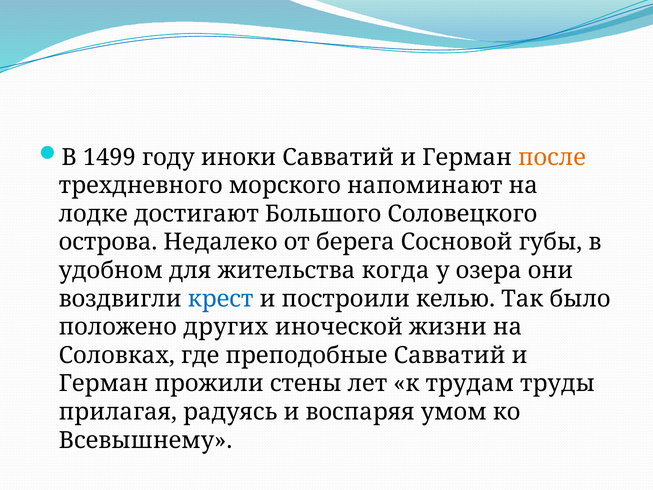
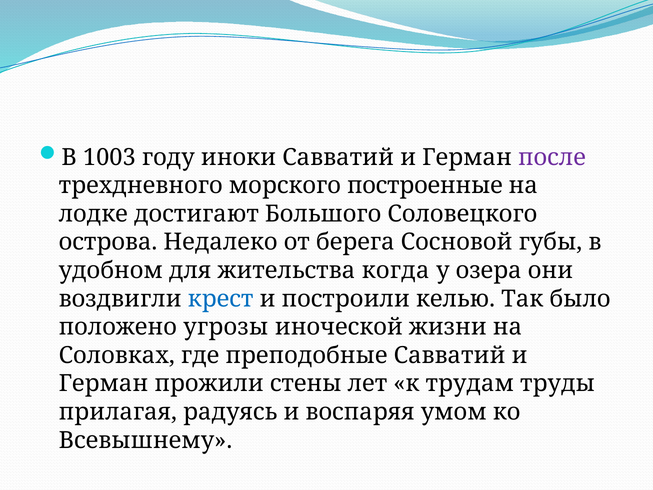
1499: 1499 -> 1003 (109, 157)
после colour: orange -> purple (552, 157)
напоминают: напоминают -> построенные (425, 185)
других: других -> угрозы (226, 327)
